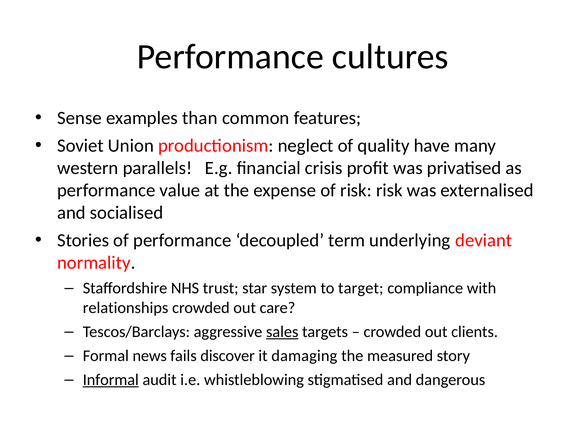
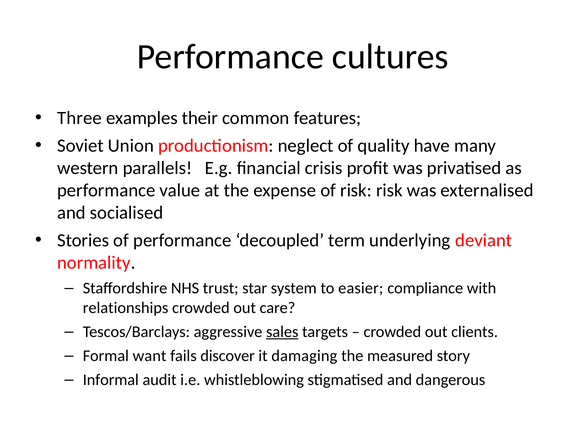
Sense: Sense -> Three (80, 118)
than: than -> their (200, 118)
target: target -> easier (361, 289)
news: news -> want (150, 356)
Informal underline: present -> none (111, 380)
